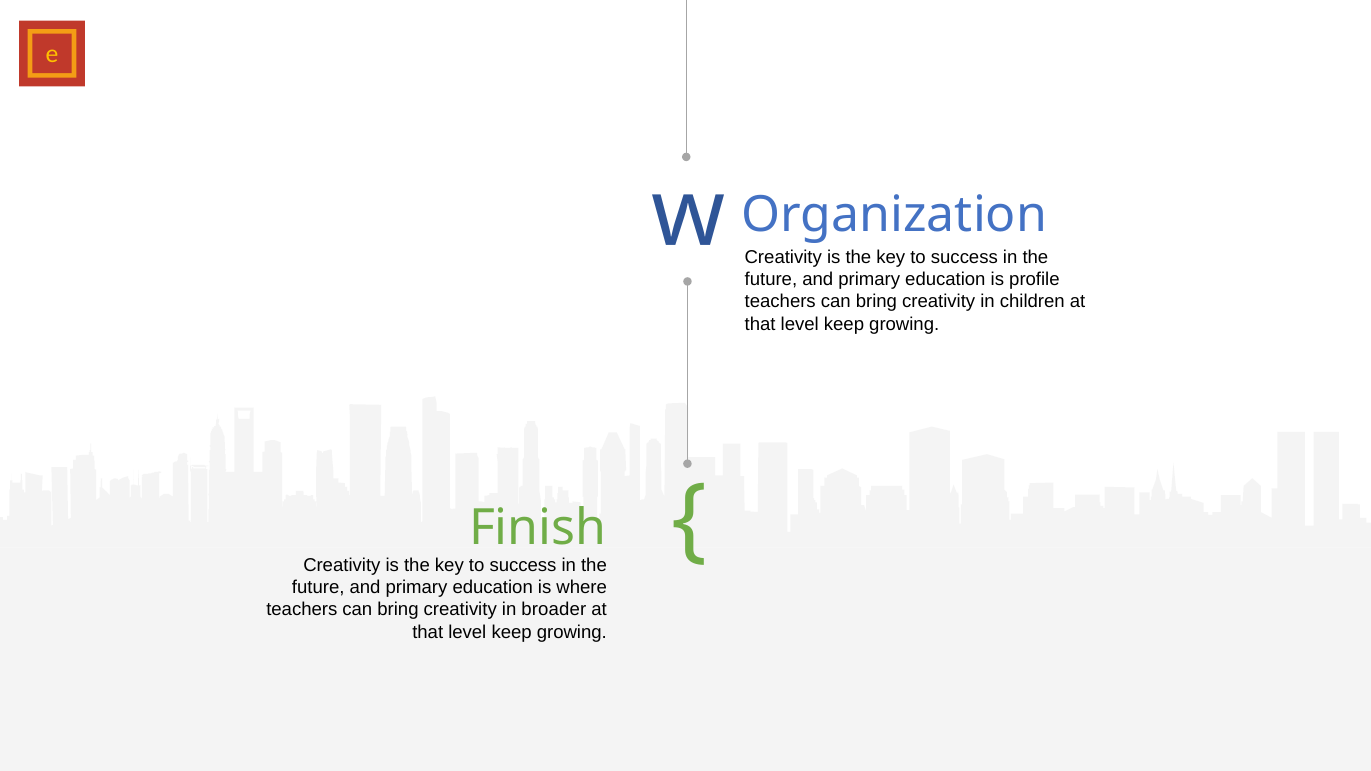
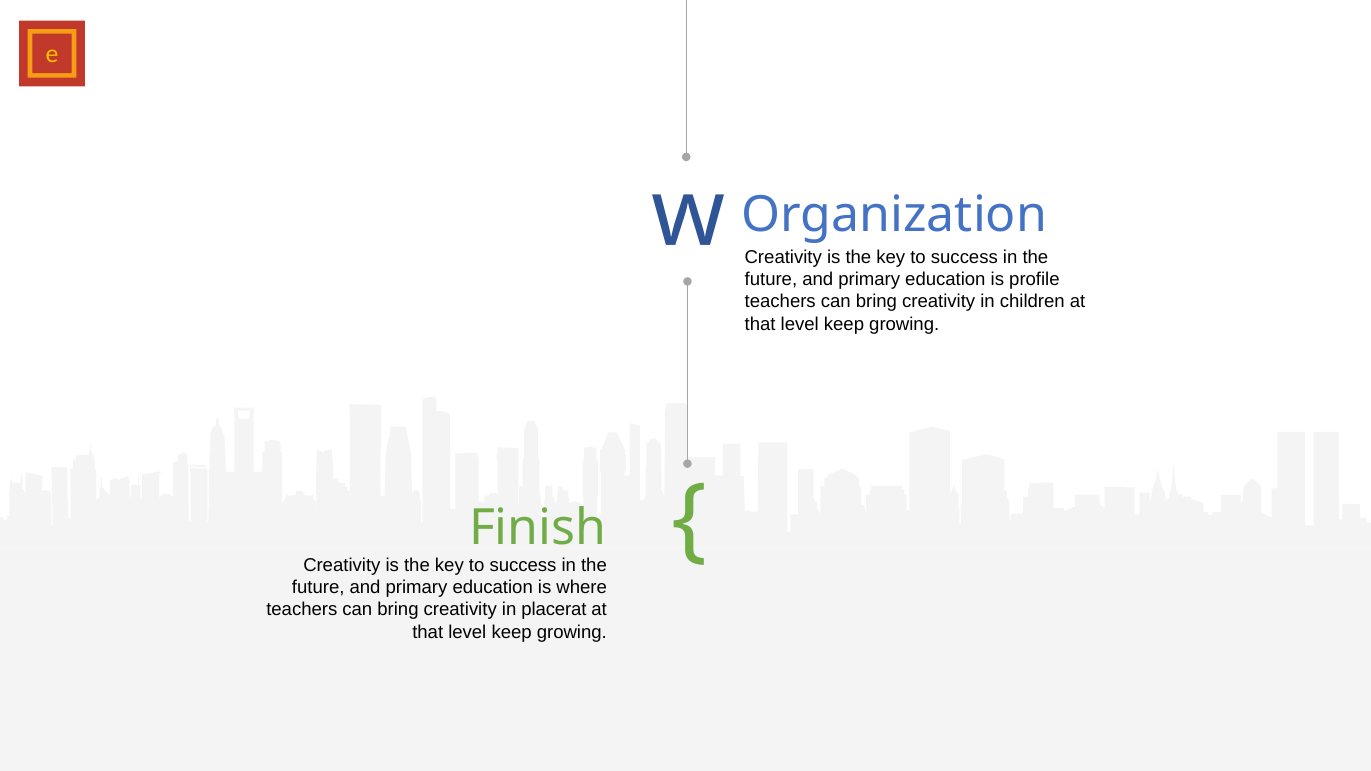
broader: broader -> placerat (554, 610)
